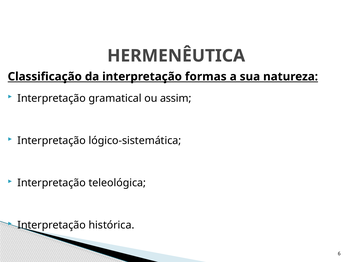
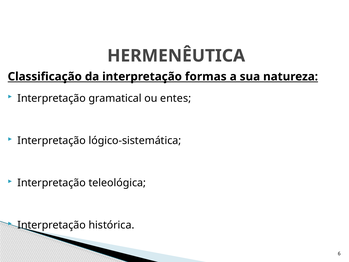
assim: assim -> entes (176, 98)
